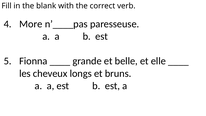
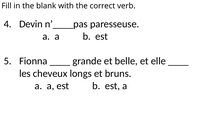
More: More -> Devin (31, 24)
